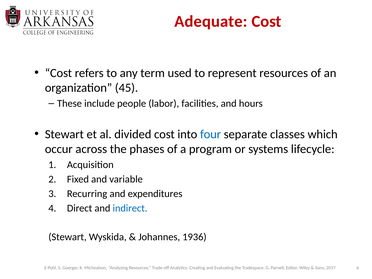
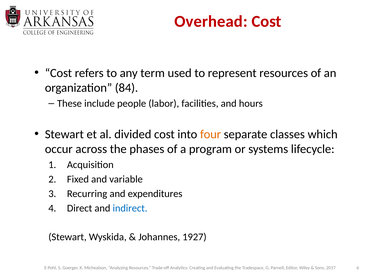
Adequate: Adequate -> Overhead (211, 21)
45: 45 -> 84 (127, 88)
four colour: blue -> orange (211, 134)
1936: 1936 -> 1927 (194, 237)
